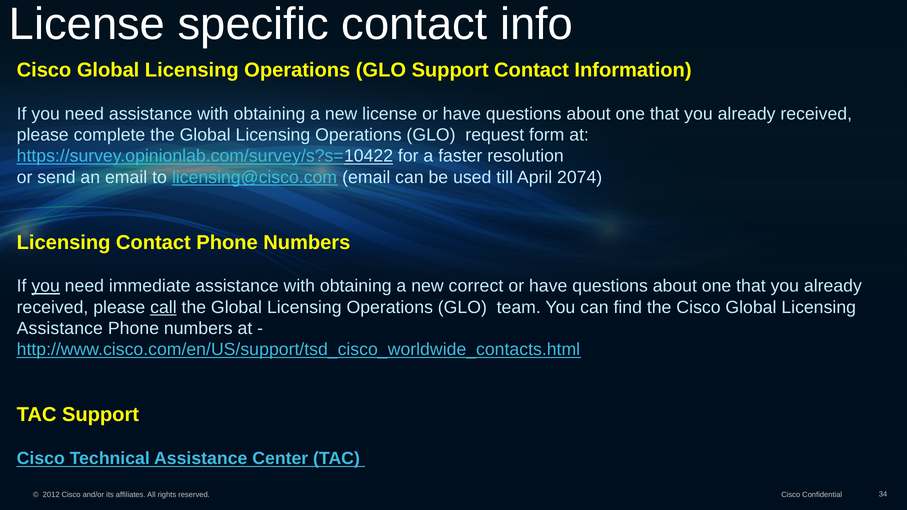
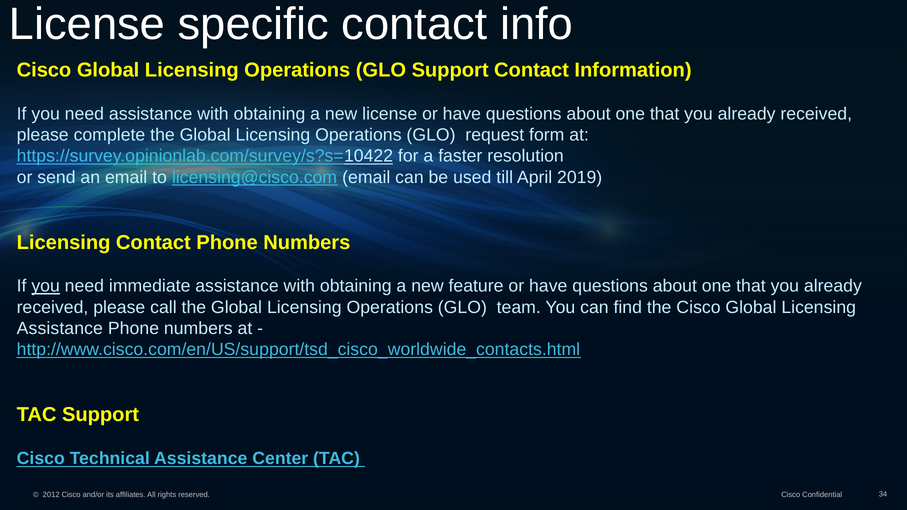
2074: 2074 -> 2019 (580, 177)
correct: correct -> feature (476, 286)
call underline: present -> none (163, 307)
